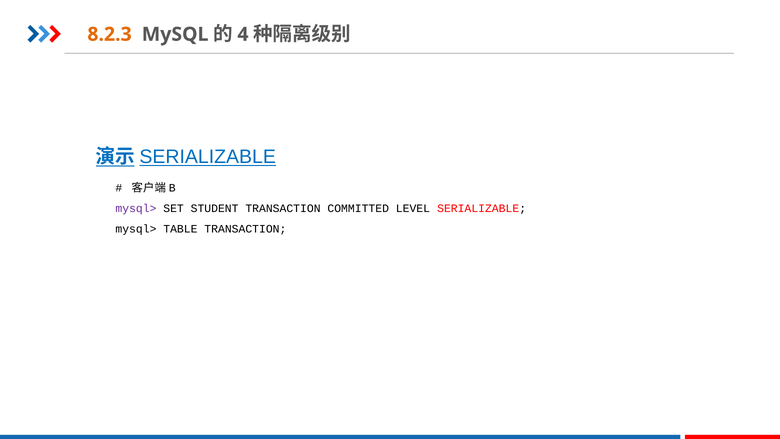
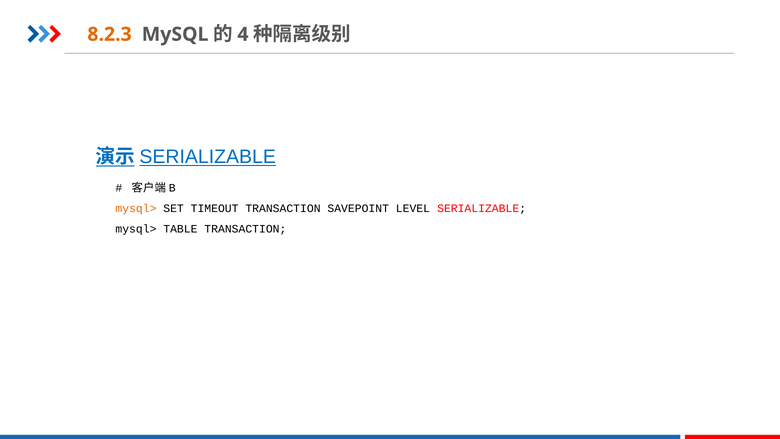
mysql> colour: purple -> orange (136, 208)
STUDENT: STUDENT -> TIMEOUT (215, 208)
COMMITTED: COMMITTED -> SAVEPOINT (358, 208)
